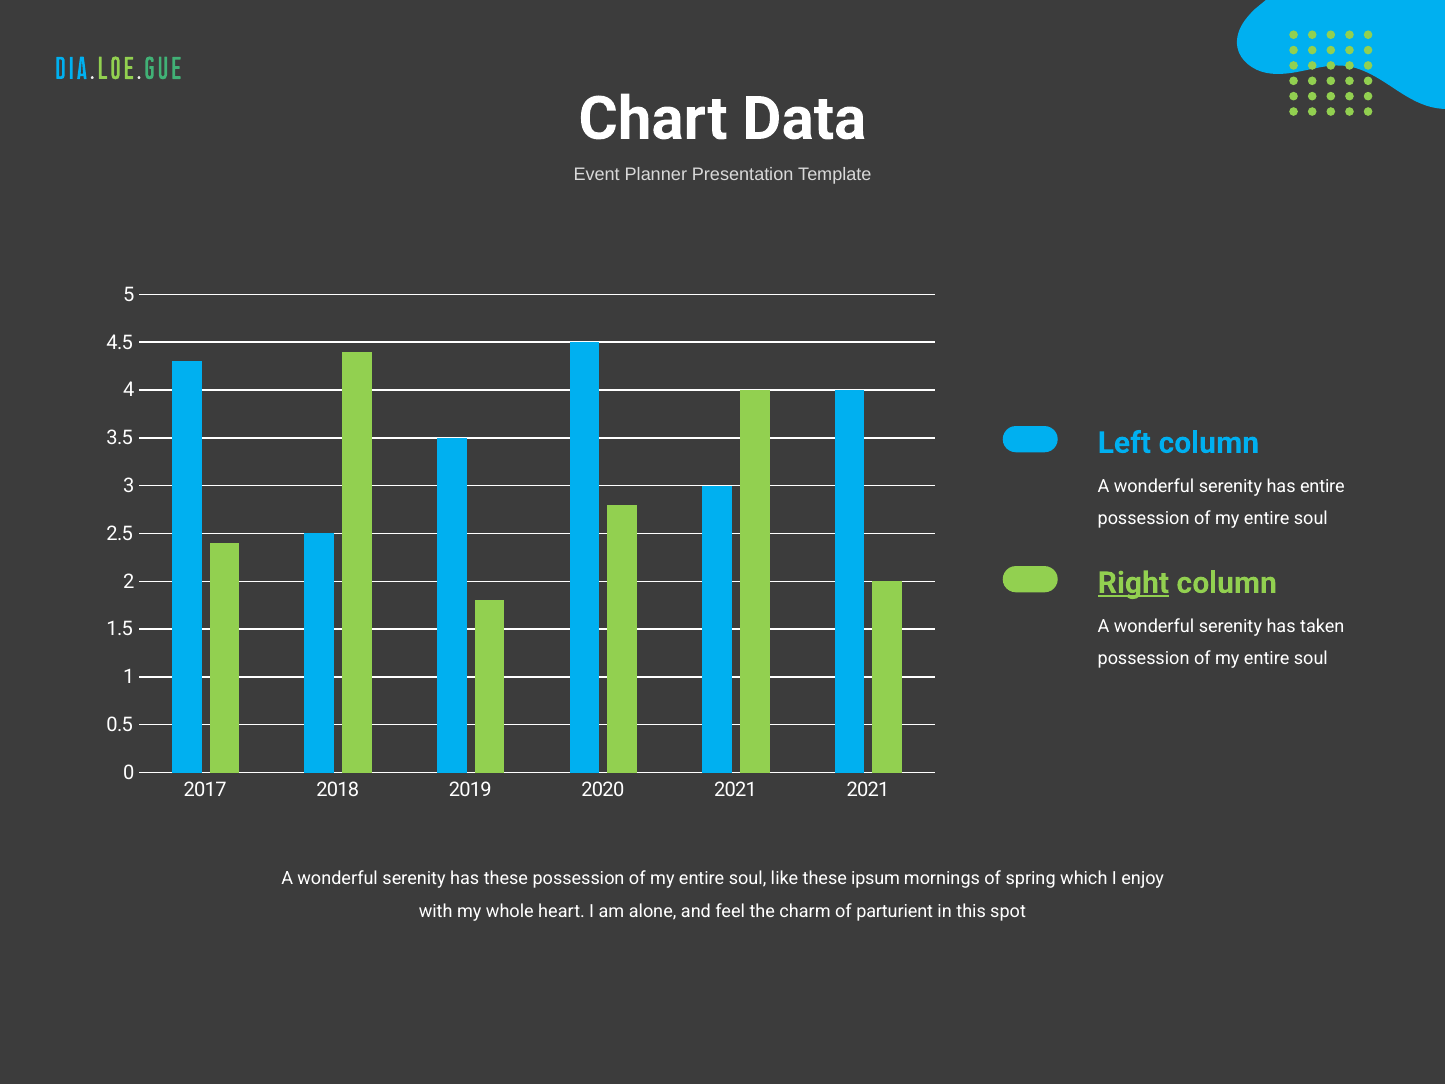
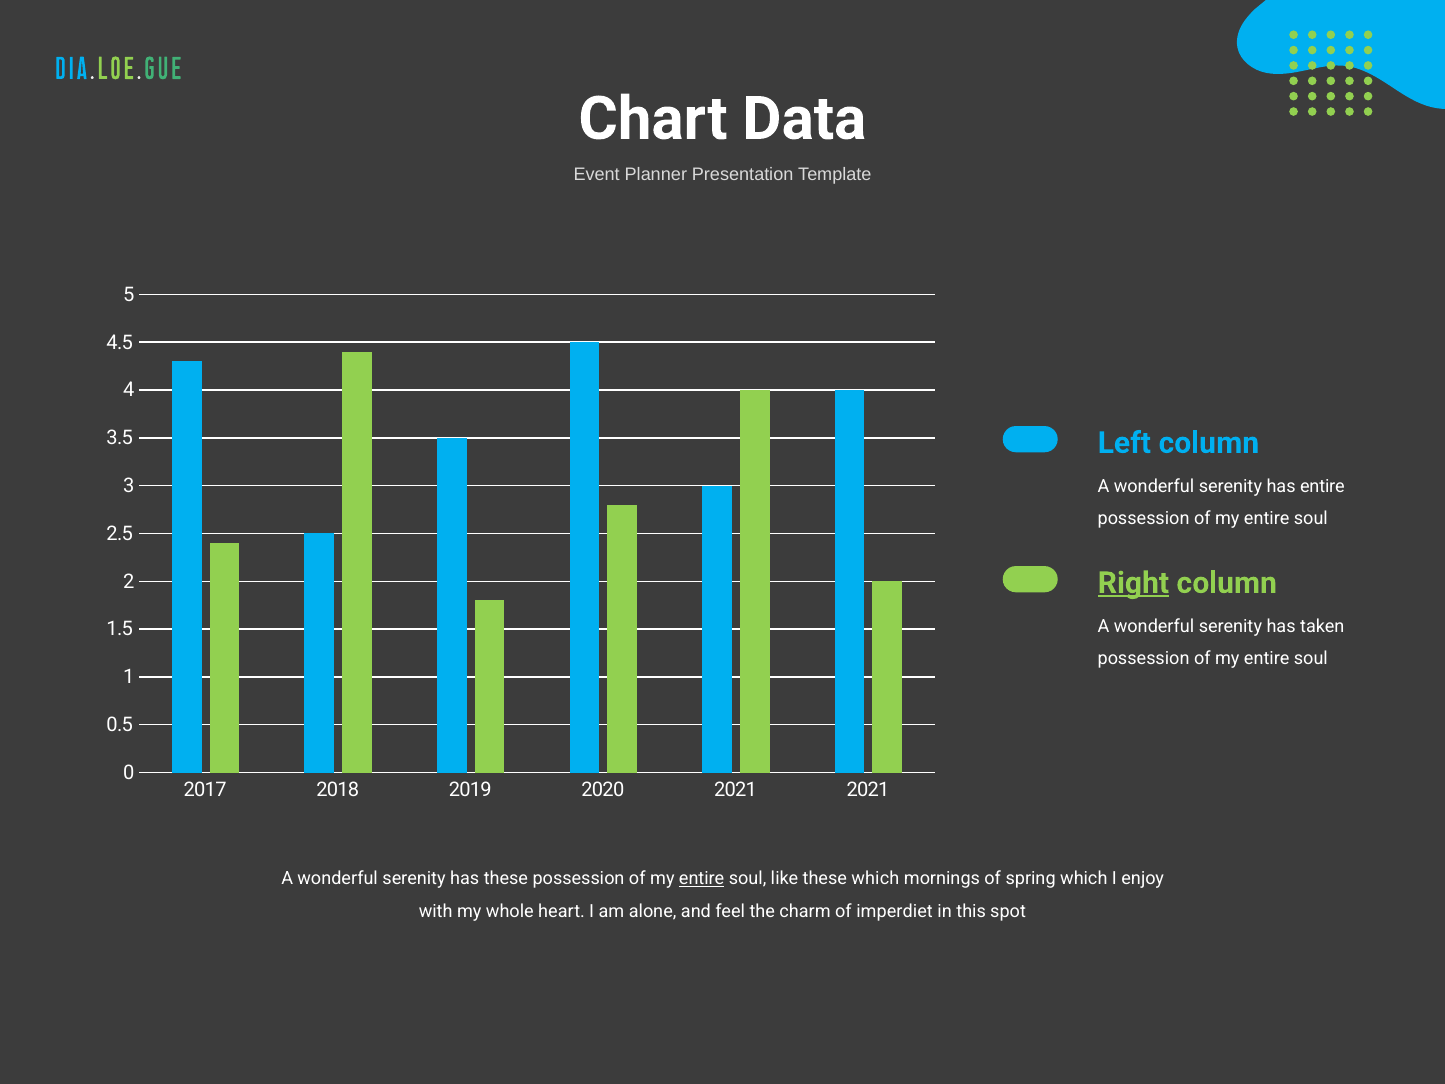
entire underline: none -> present (702, 879)
these ipsum: ipsum -> which (875, 879)
parturient: parturient -> imperdiet (895, 911)
